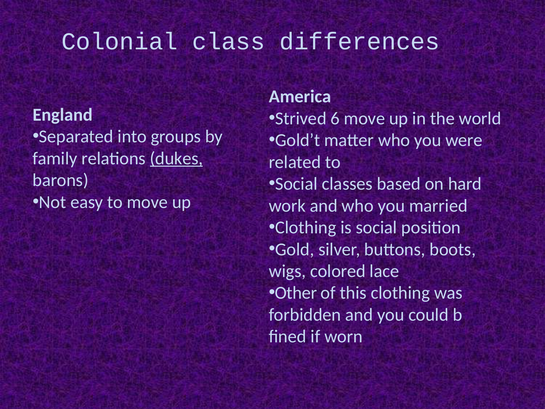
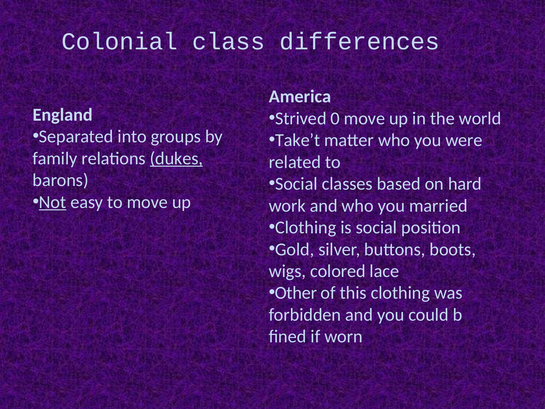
6: 6 -> 0 (335, 118)
Gold’t: Gold’t -> Take’t (298, 140)
Not underline: none -> present (53, 202)
